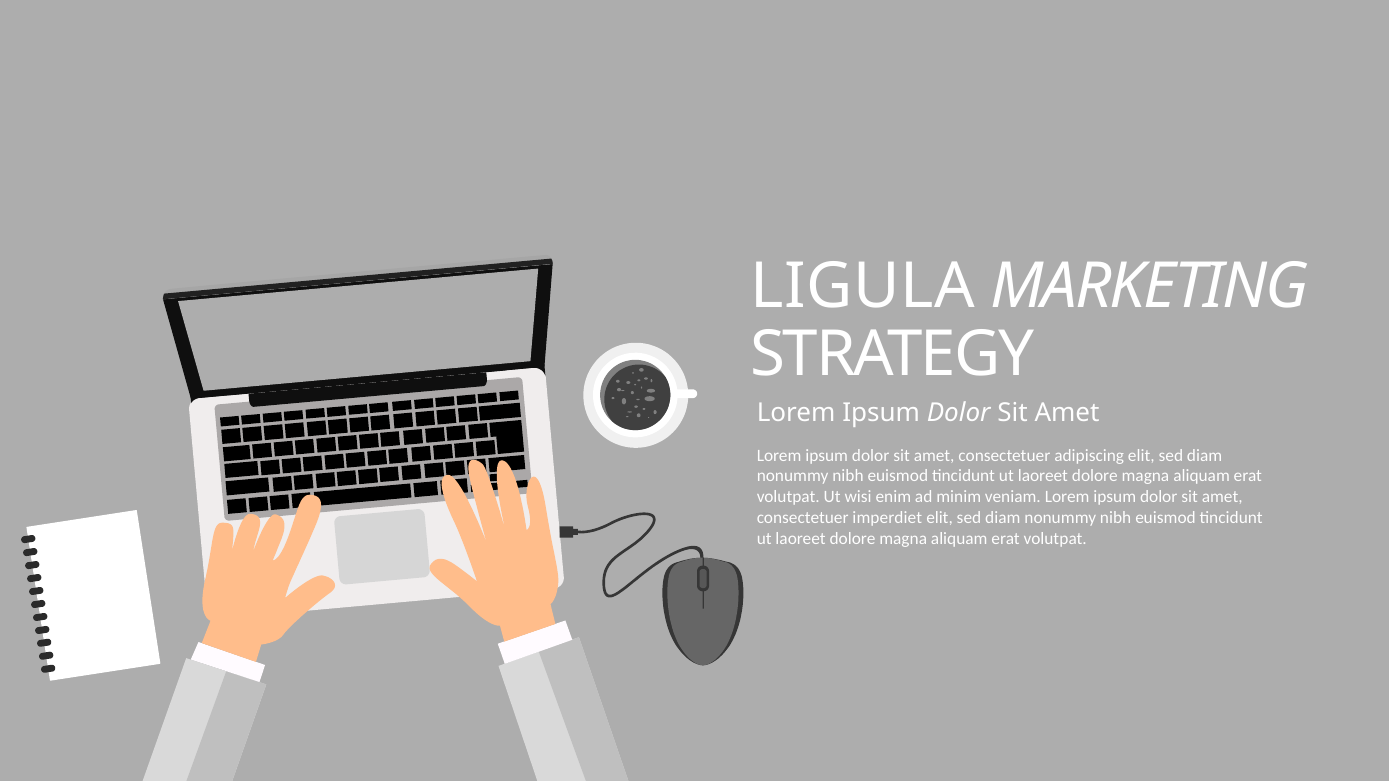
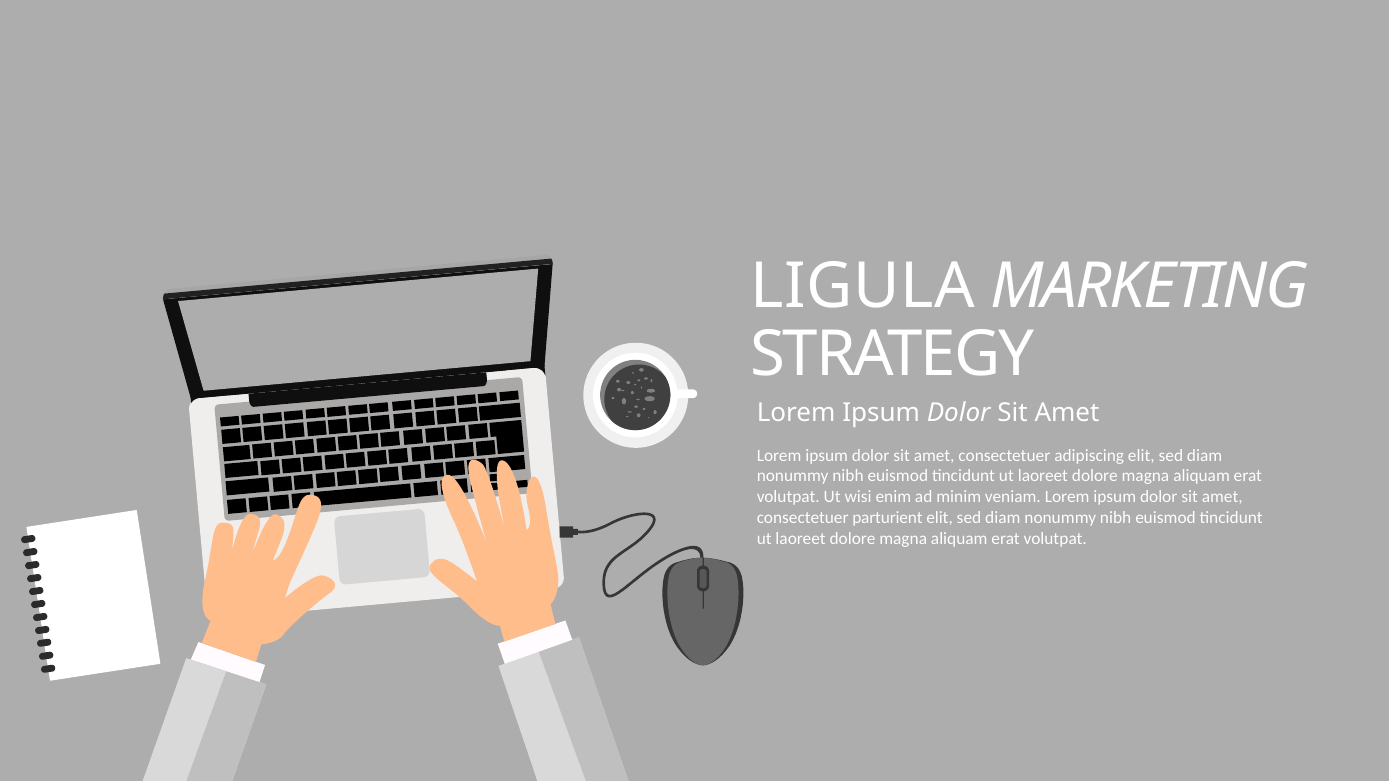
imperdiet: imperdiet -> parturient (887, 518)
